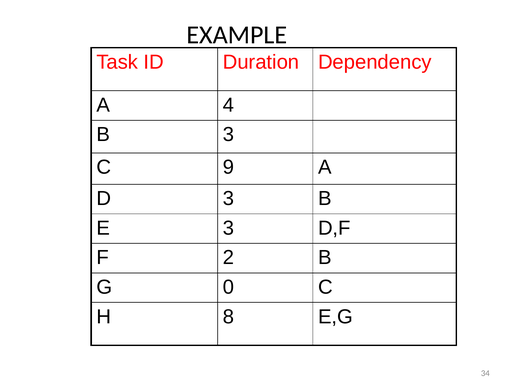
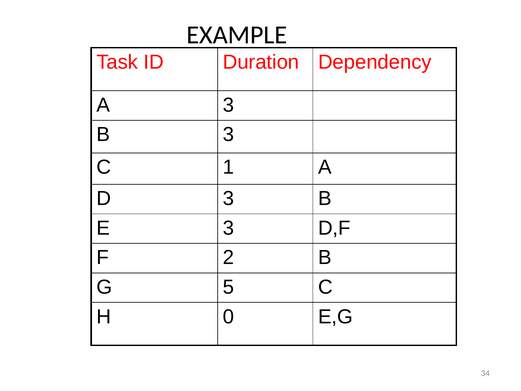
A 4: 4 -> 3 (228, 105)
9: 9 -> 1 (228, 167)
0: 0 -> 5 (228, 287)
8: 8 -> 0 (228, 316)
